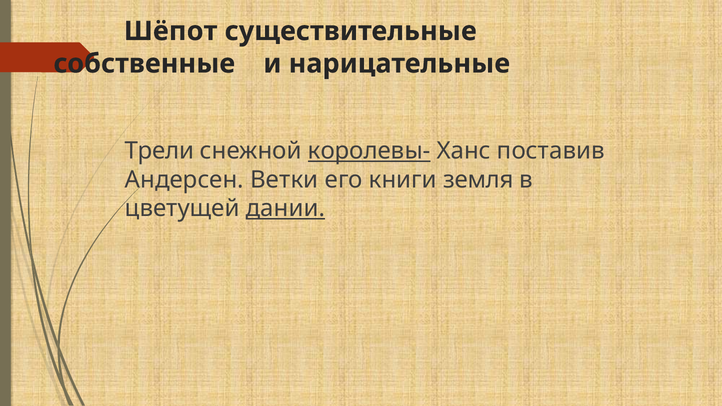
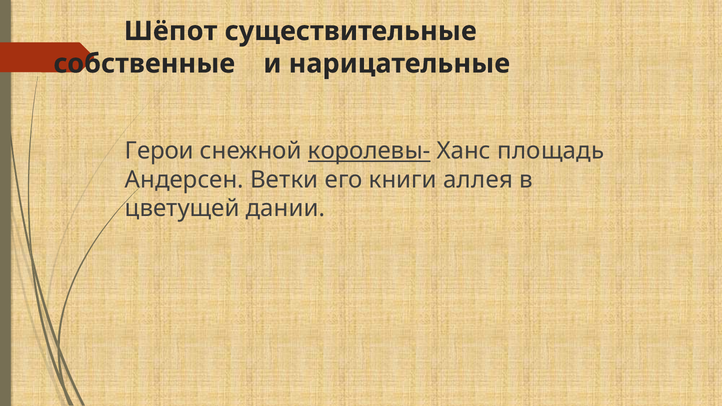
Трели: Трели -> Герои (159, 151)
поставив: поставив -> площадь (551, 151)
земля: земля -> аллея (478, 180)
дании underline: present -> none (285, 209)
